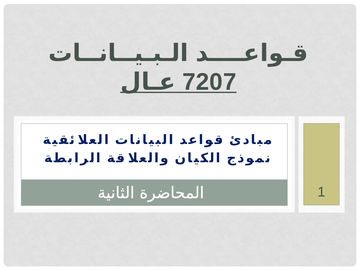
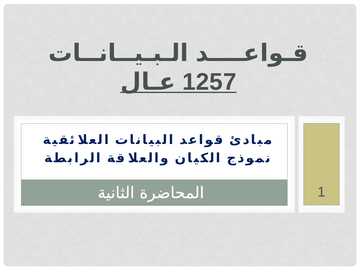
7207: 7207 -> 1257 (209, 82)
